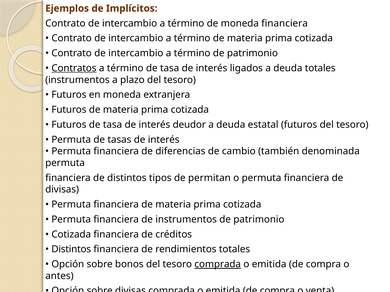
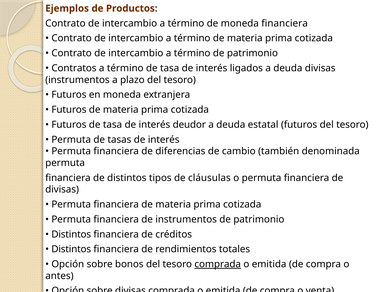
Implícitos: Implícitos -> Productos (132, 8)
Contratos underline: present -> none (74, 68)
deuda totales: totales -> divisas (320, 68)
permitan: permitan -> cláusulas (209, 178)
Cotizada: Cotizada -> Distintos (71, 235)
